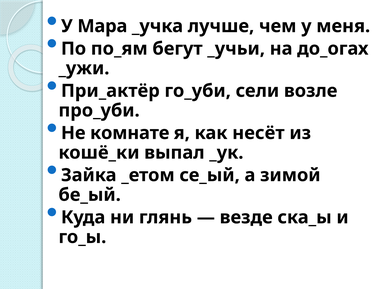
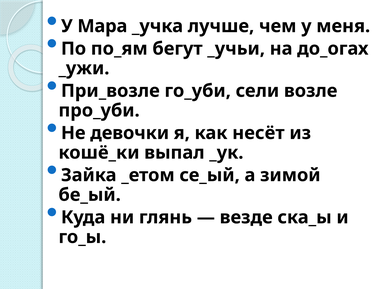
При_актёр: При_актёр -> При_возле (110, 91)
комнате: комнате -> девочки (130, 133)
